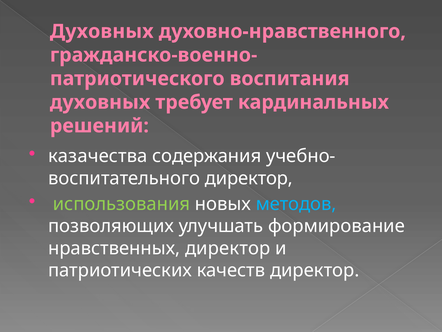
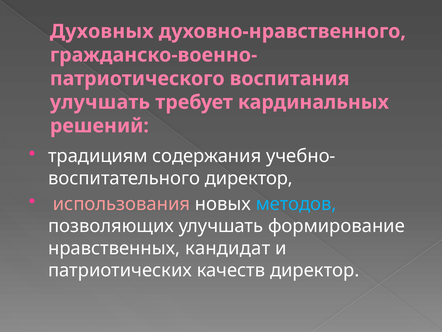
духовных: духовных -> улучшать (100, 102)
казачества: казачества -> традициям (98, 156)
использования colour: light green -> pink (122, 204)
нравственных директор: директор -> кандидат (228, 248)
